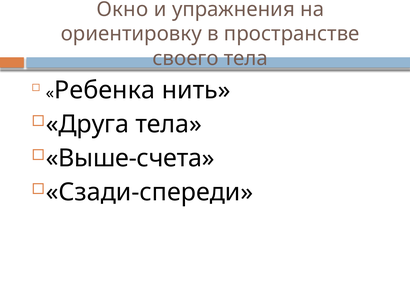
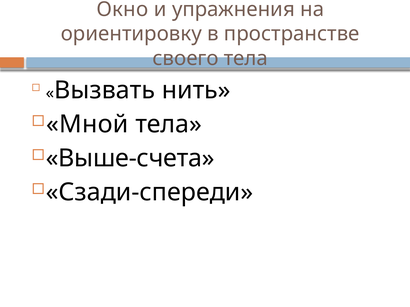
Ребенка: Ребенка -> Вызвать (105, 91)
Друга: Друга -> Мной (87, 125)
